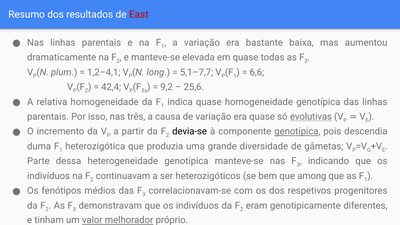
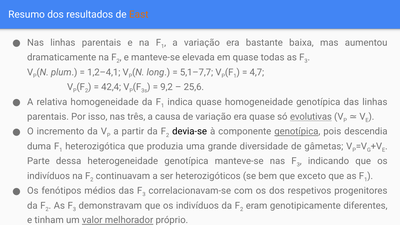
East colour: red -> orange (139, 15)
6,6: 6,6 -> 4,7 (257, 72)
among: among -> exceto (312, 176)
